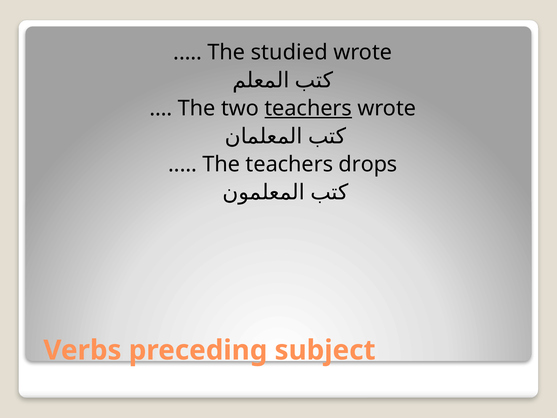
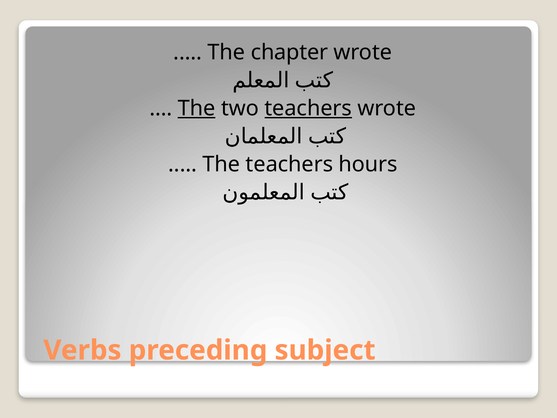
studied: studied -> chapter (289, 52)
The underline: none -> present (197, 108)
drops: drops -> hours (368, 164)
